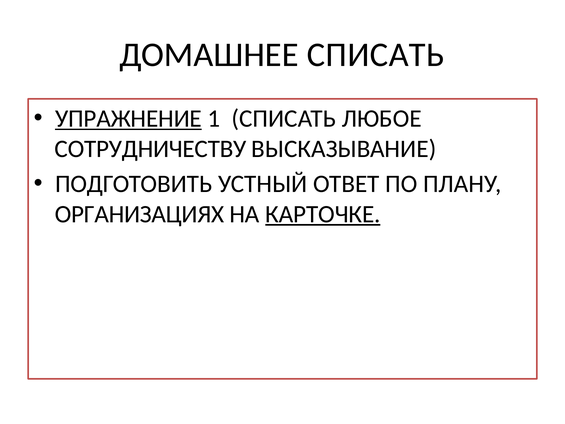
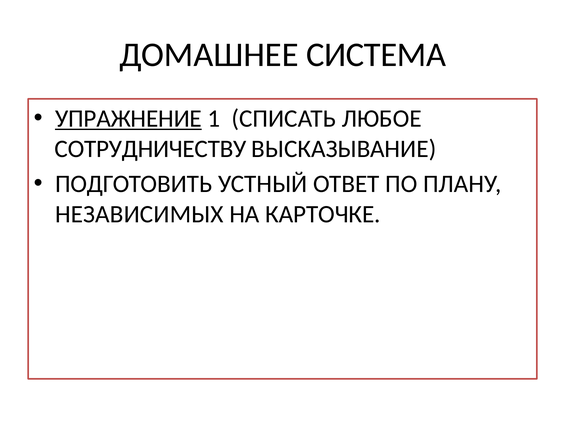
ДОМАШНЕЕ СПИСАТЬ: СПИСАТЬ -> СИСТЕМА (376, 55)
ОРГАНИЗАЦИЯХ: ОРГАНИЗАЦИЯХ -> НЕЗАВИСИМЫХ (139, 214)
КАРТОЧКЕ underline: present -> none (323, 214)
